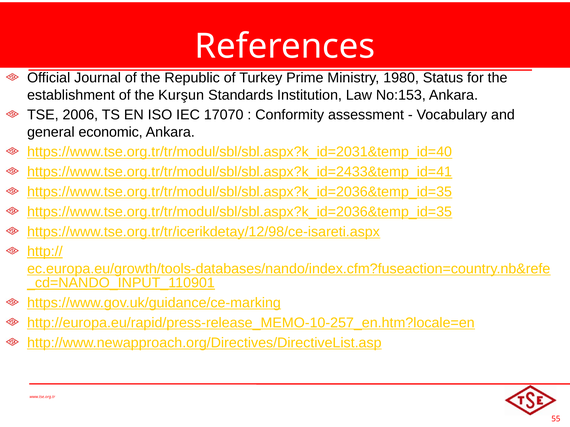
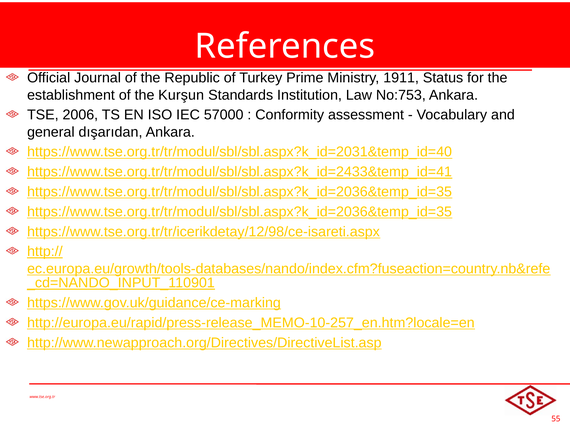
1980: 1980 -> 1911 (401, 78)
No:153: No:153 -> No:753 (401, 95)
17070: 17070 -> 57000 (224, 115)
economic: economic -> dışarıdan (110, 132)
